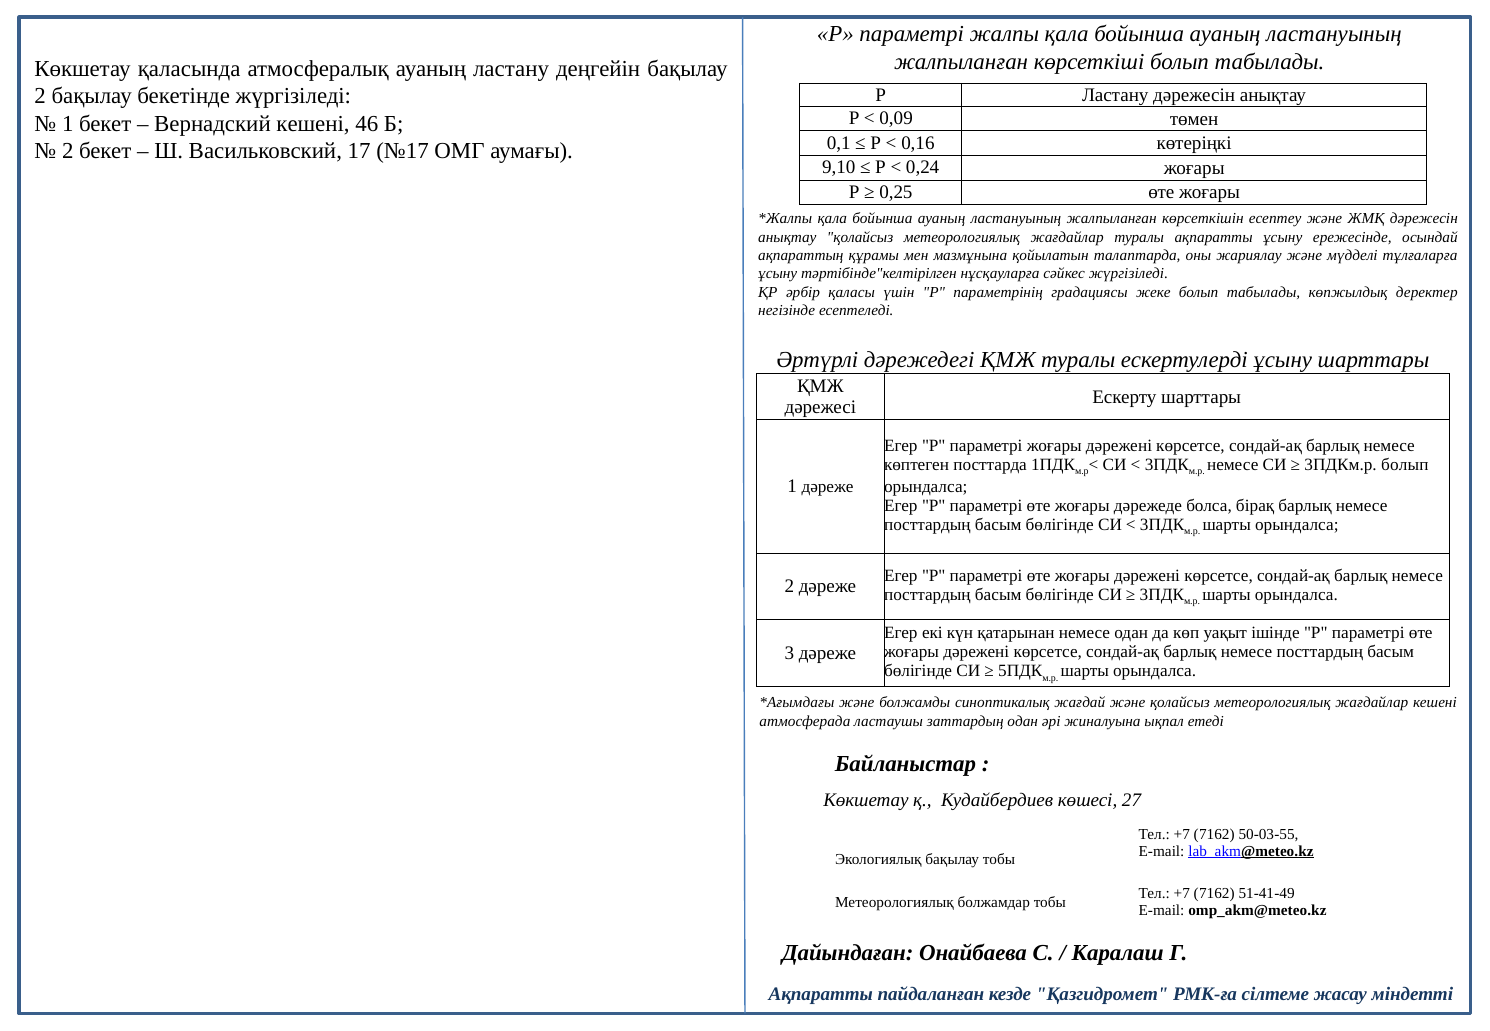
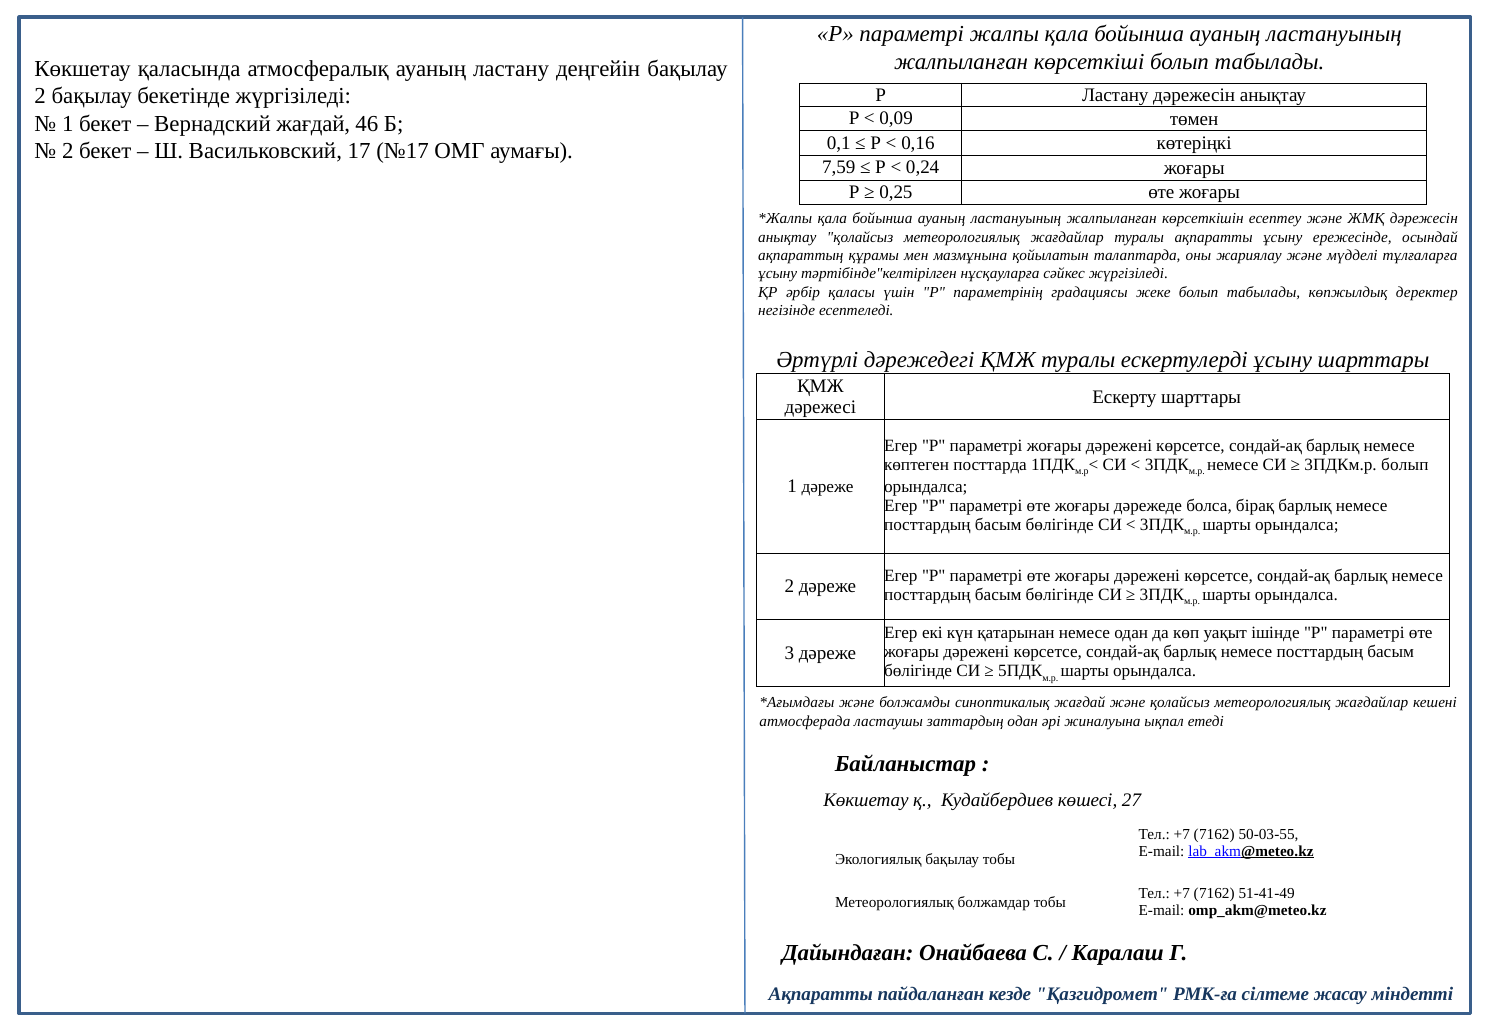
Вернадский кешені: кешені -> жағдай (313, 124)
9,10: 9,10 -> 7,59 (839, 168)
